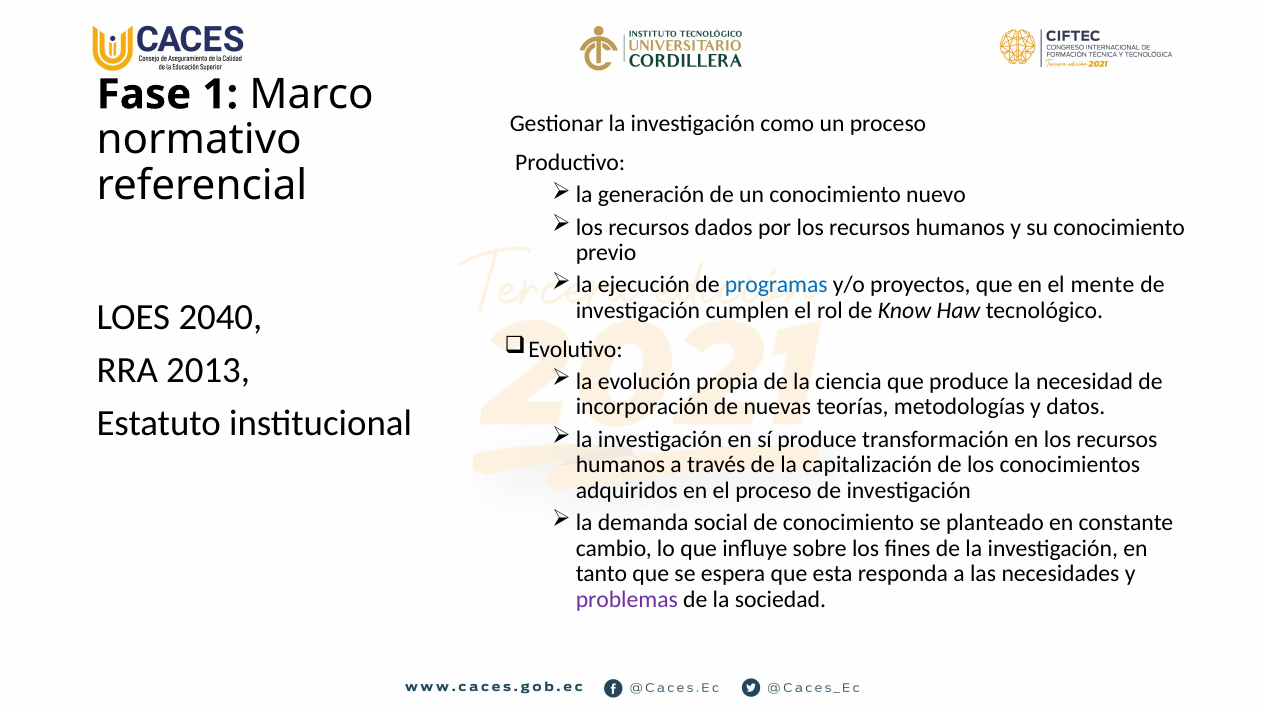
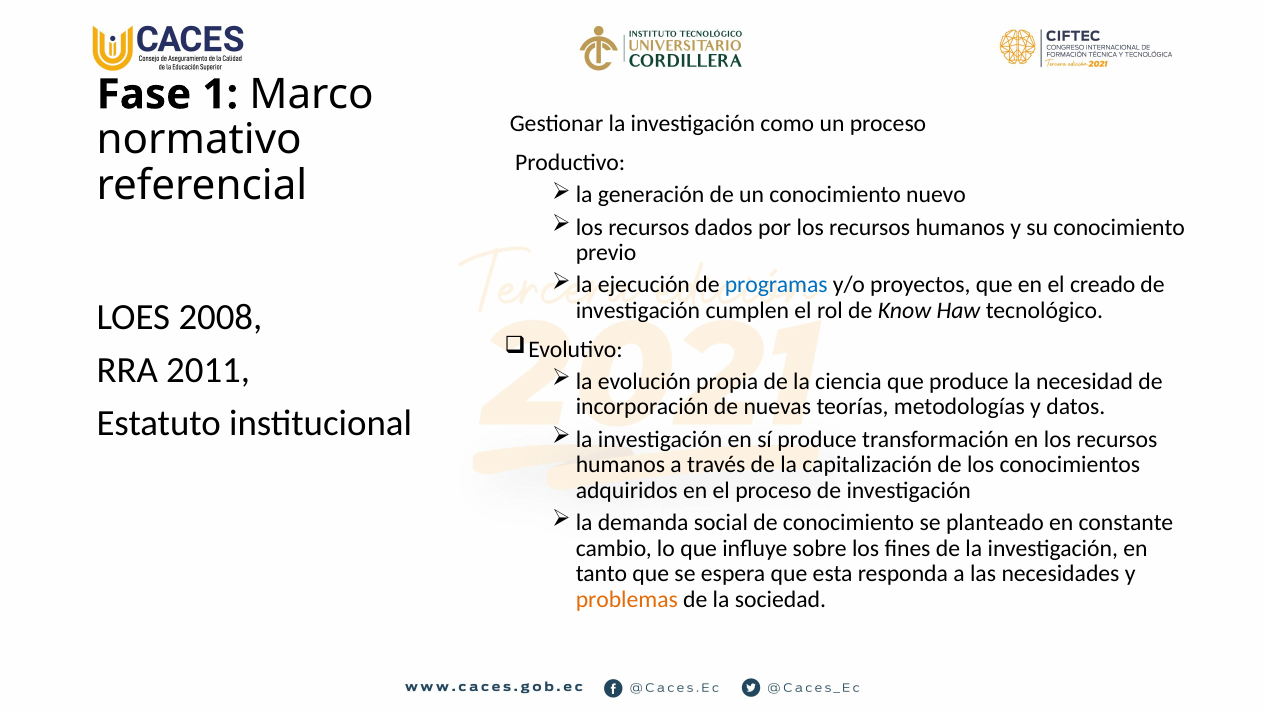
mente: mente -> creado (1103, 285)
2040: 2040 -> 2008 (220, 318)
2013: 2013 -> 2011 (208, 370)
problemas colour: purple -> orange (627, 600)
